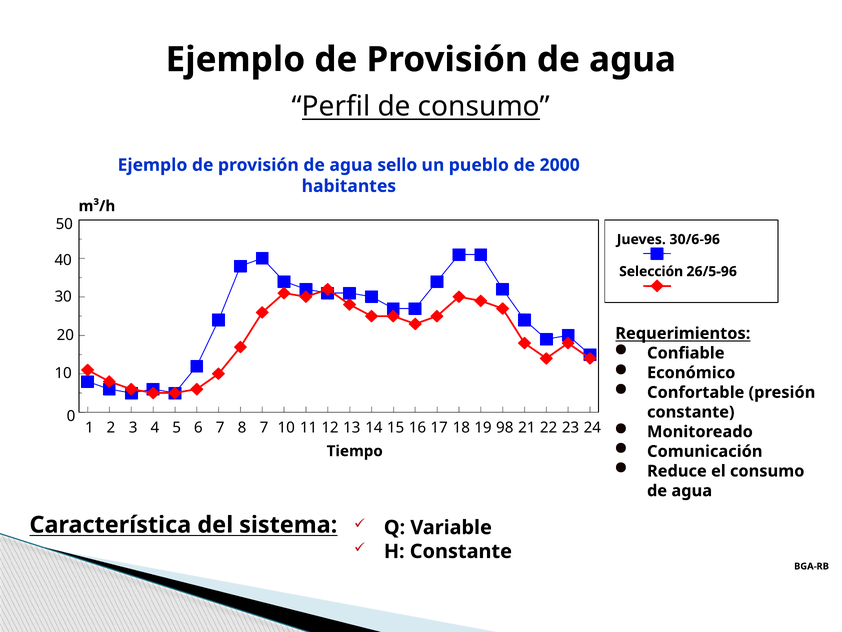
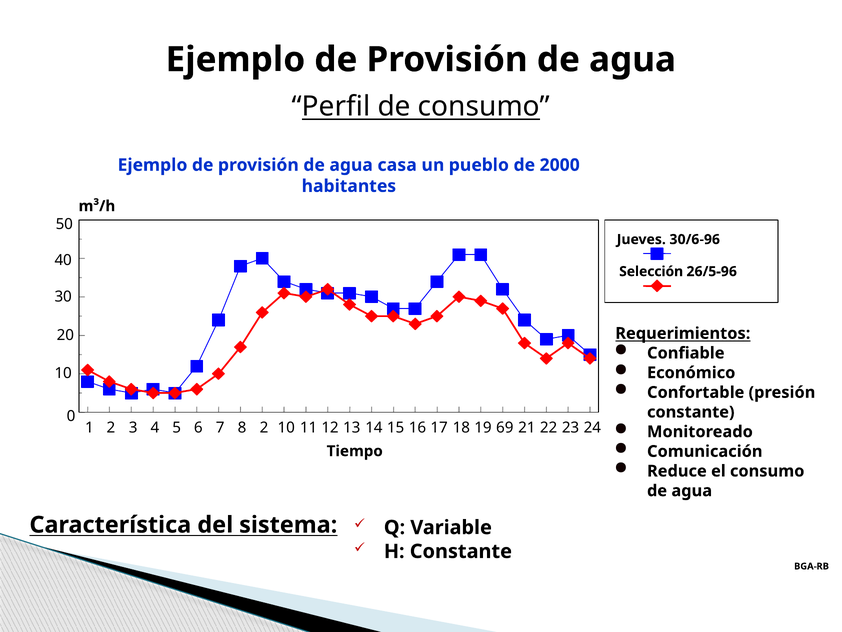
sello: sello -> casa (397, 165)
8 7: 7 -> 2 (264, 428)
98: 98 -> 69 (505, 428)
